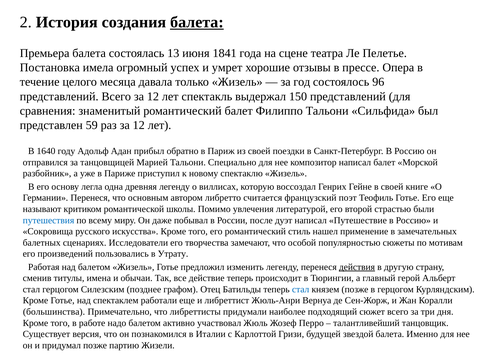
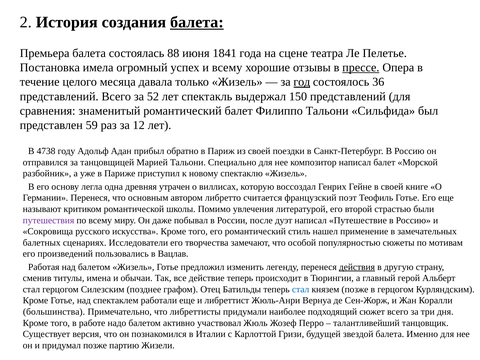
13: 13 -> 88 (173, 53)
и умрет: умрет -> всему (227, 68)
прессе underline: none -> present (361, 68)
год underline: none -> present (302, 82)
96: 96 -> 36 (378, 82)
Всего за 12: 12 -> 52 (153, 96)
1640: 1640 -> 4738 (46, 151)
древняя легенду: легенду -> утрачен (175, 187)
путешествия colour: blue -> purple (49, 220)
Утрату: Утрату -> Вацлав (173, 254)
